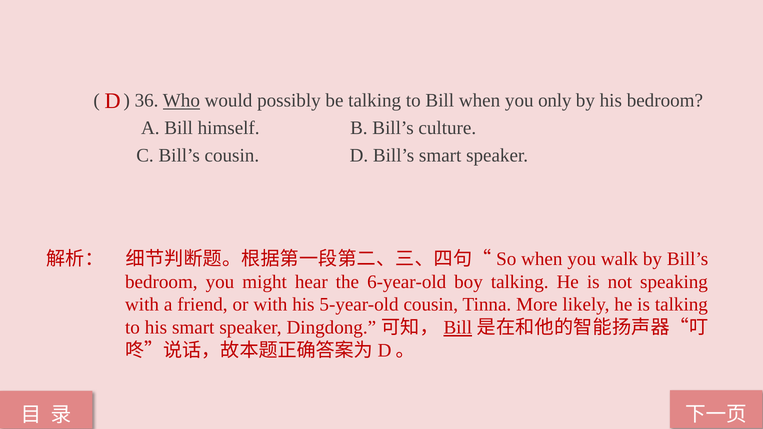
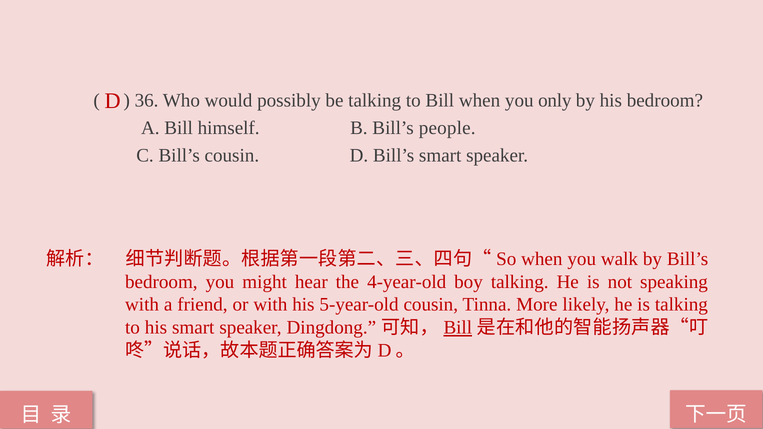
Who underline: present -> none (181, 101)
culture: culture -> people (447, 128)
6-year-old: 6-year-old -> 4-year-old (407, 282)
